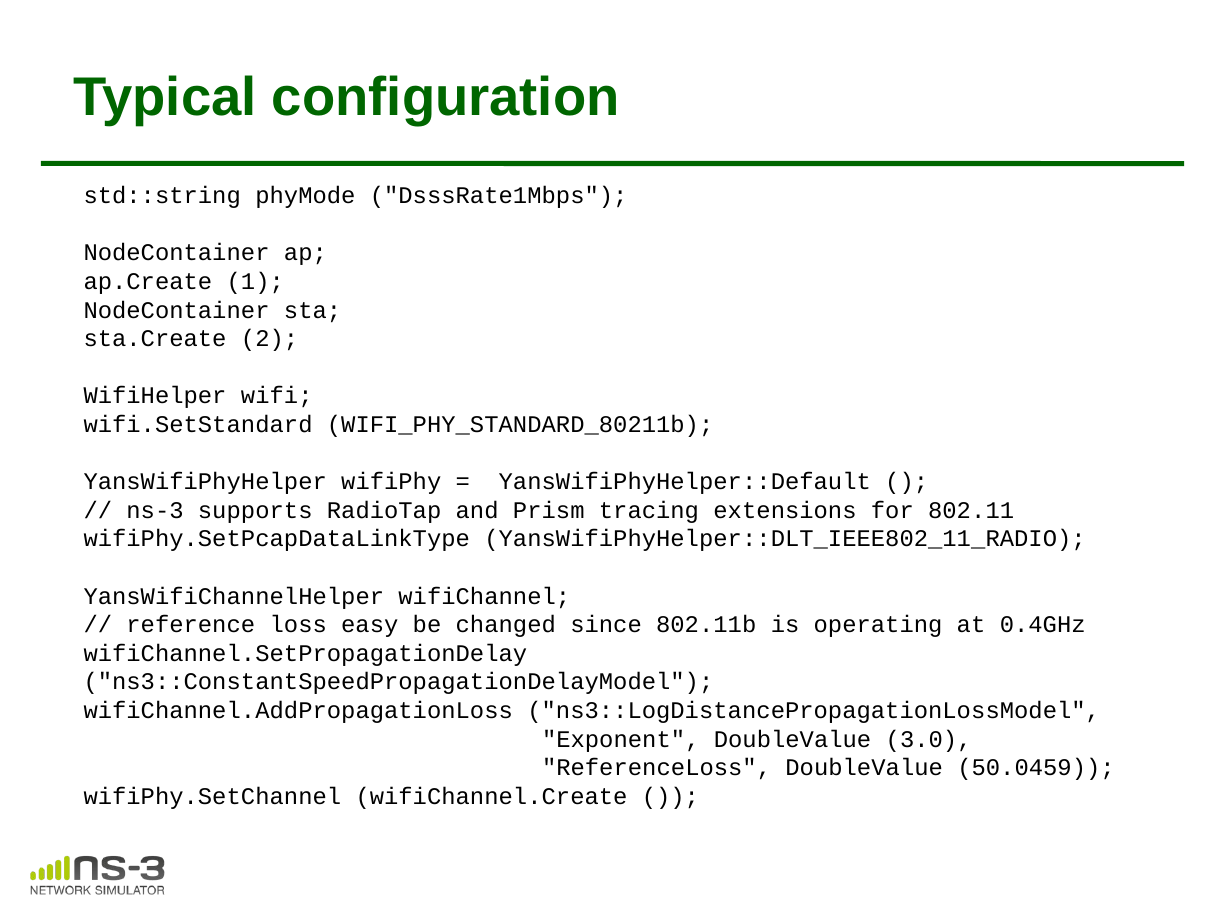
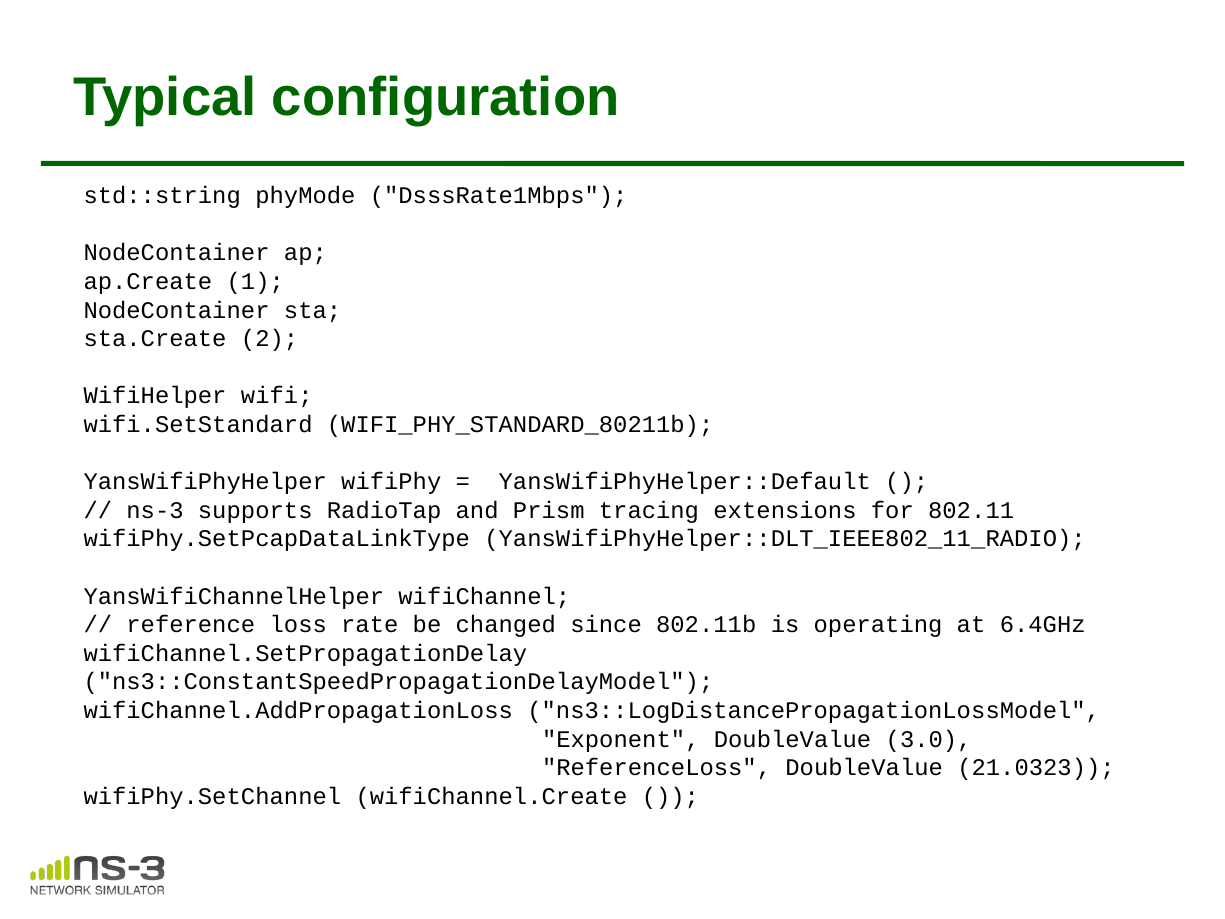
easy: easy -> rate (370, 625)
0.4GHz: 0.4GHz -> 6.4GHz (1043, 625)
50.0459: 50.0459 -> 21.0323 (1036, 768)
